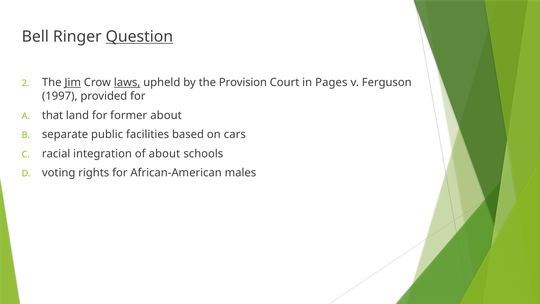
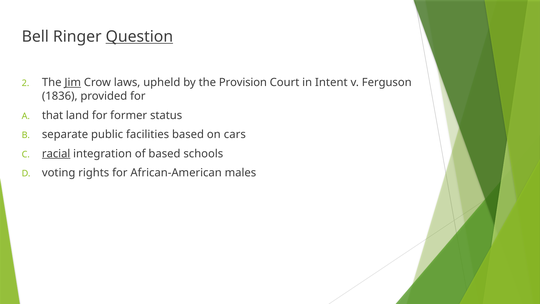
laws underline: present -> none (127, 83)
Pages: Pages -> Intent (331, 83)
1997: 1997 -> 1836 (60, 96)
former about: about -> status (166, 115)
racial underline: none -> present (56, 154)
of about: about -> based (164, 154)
